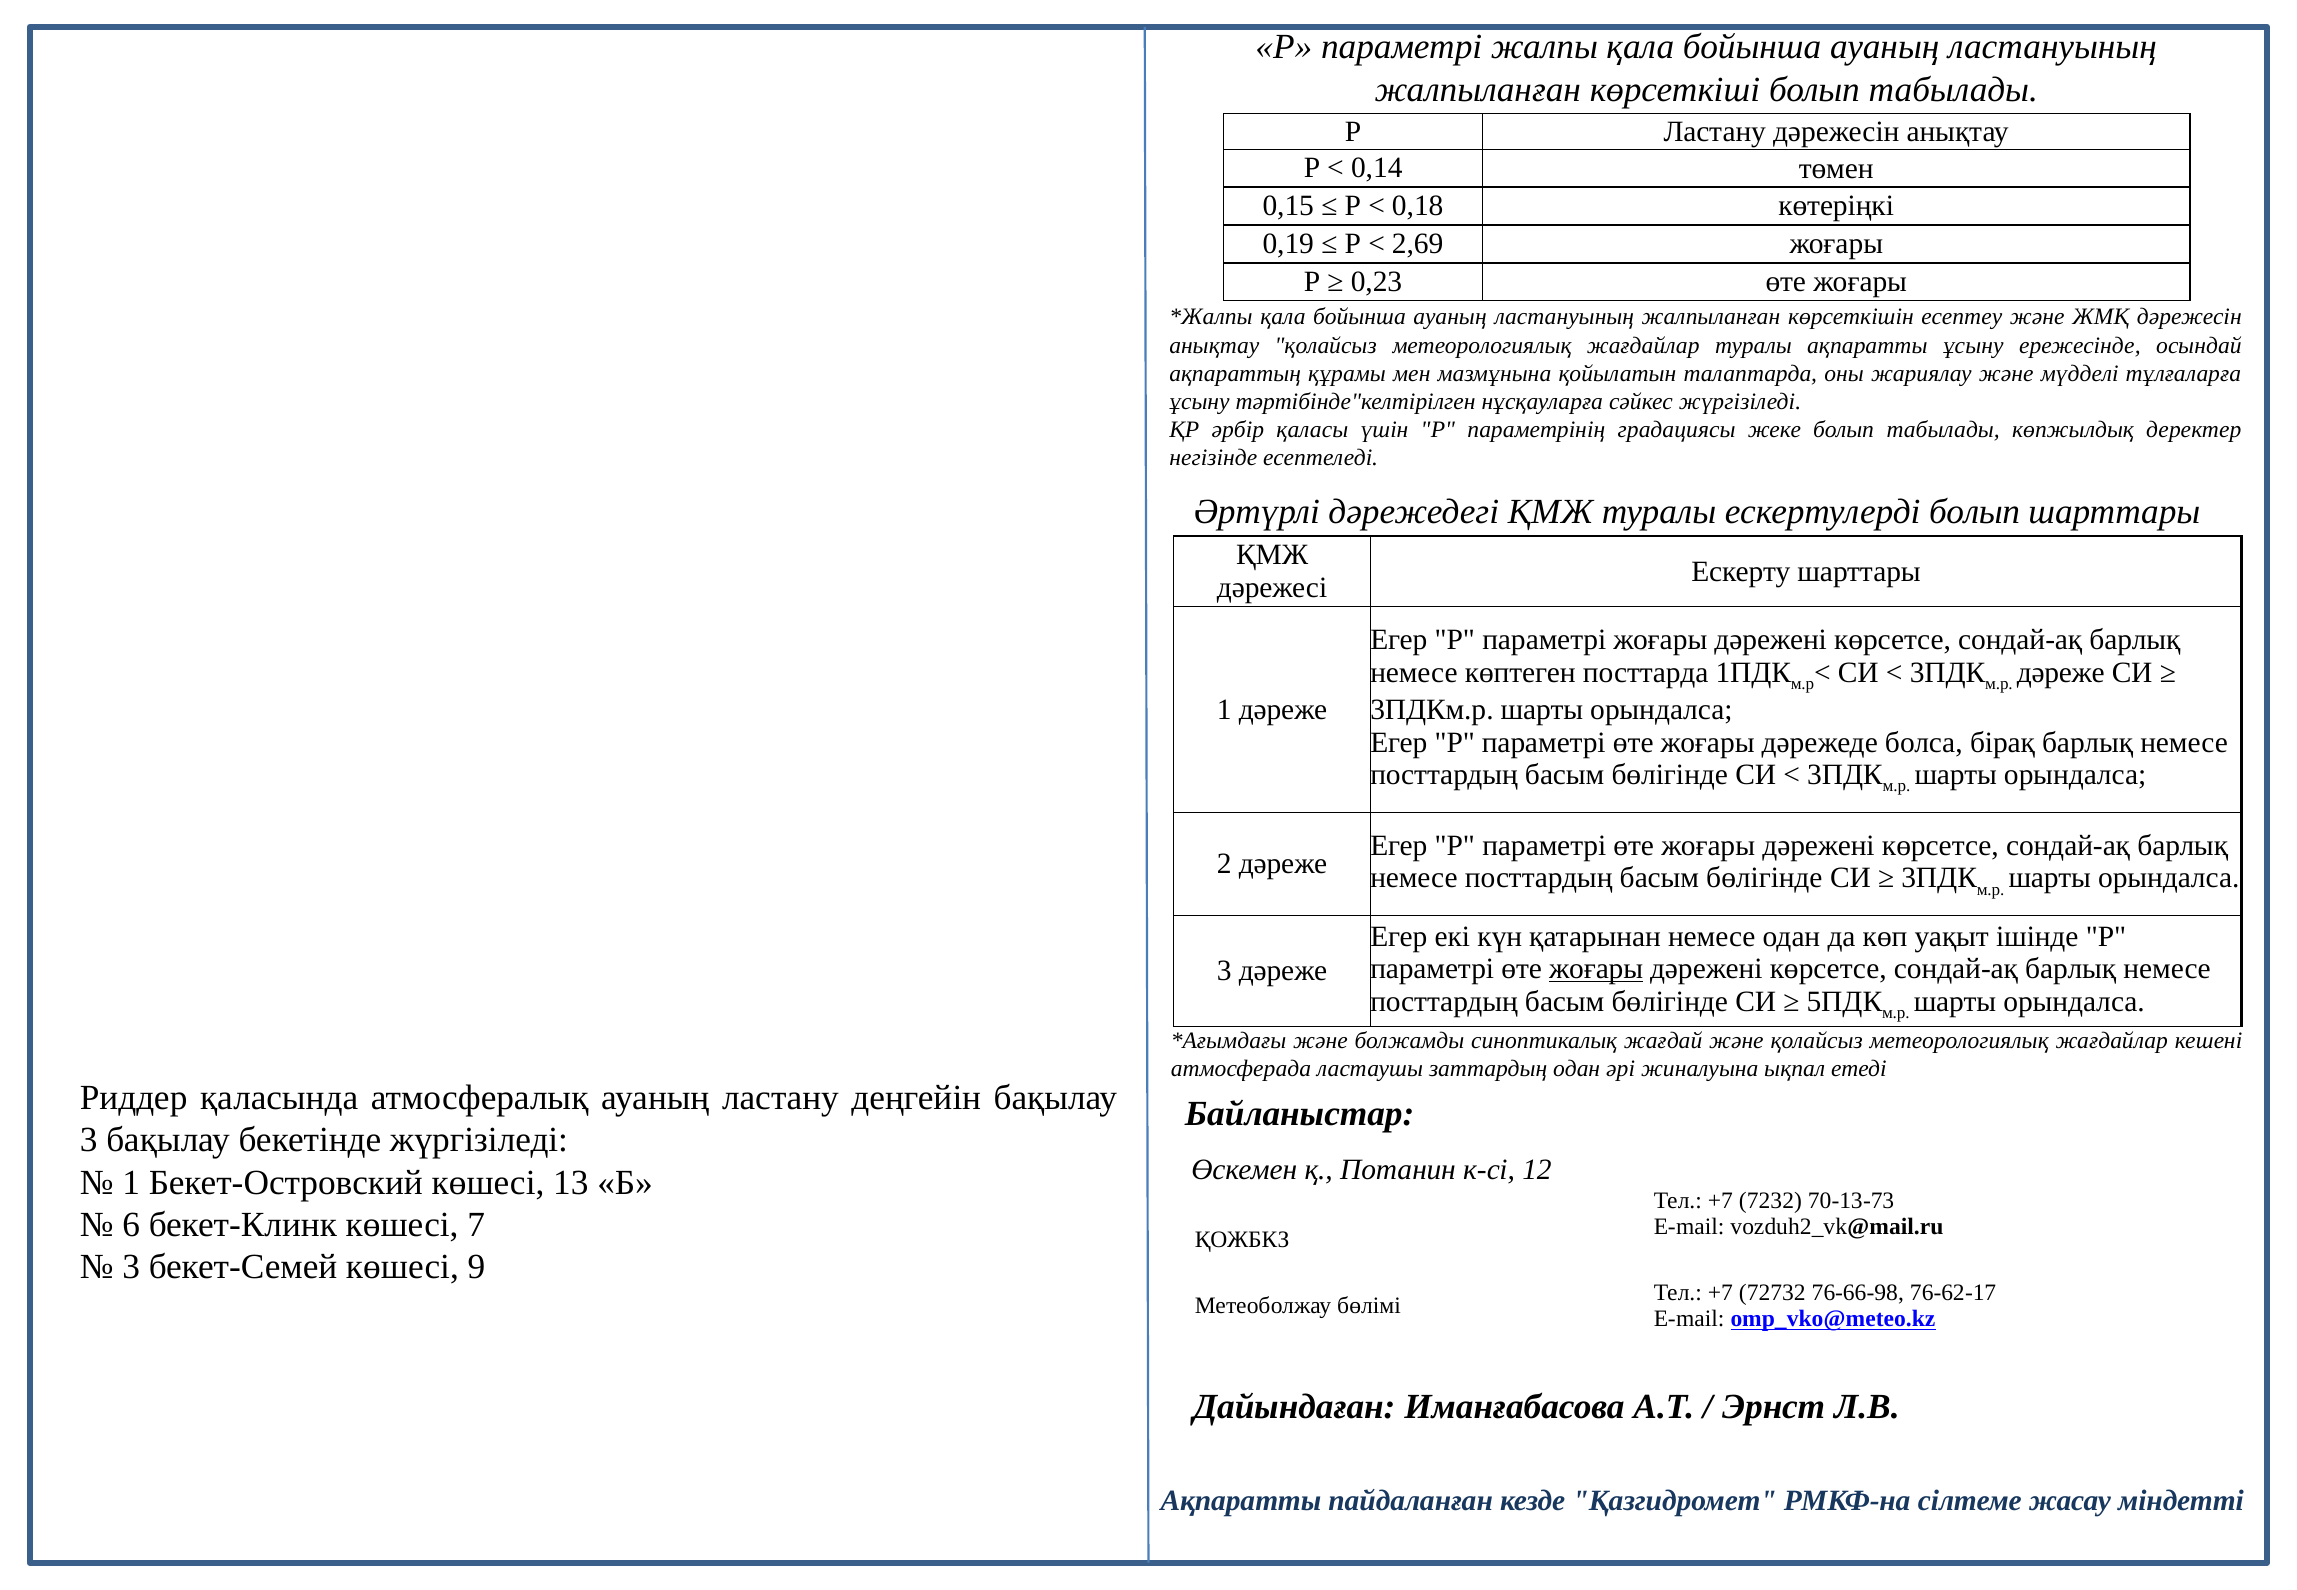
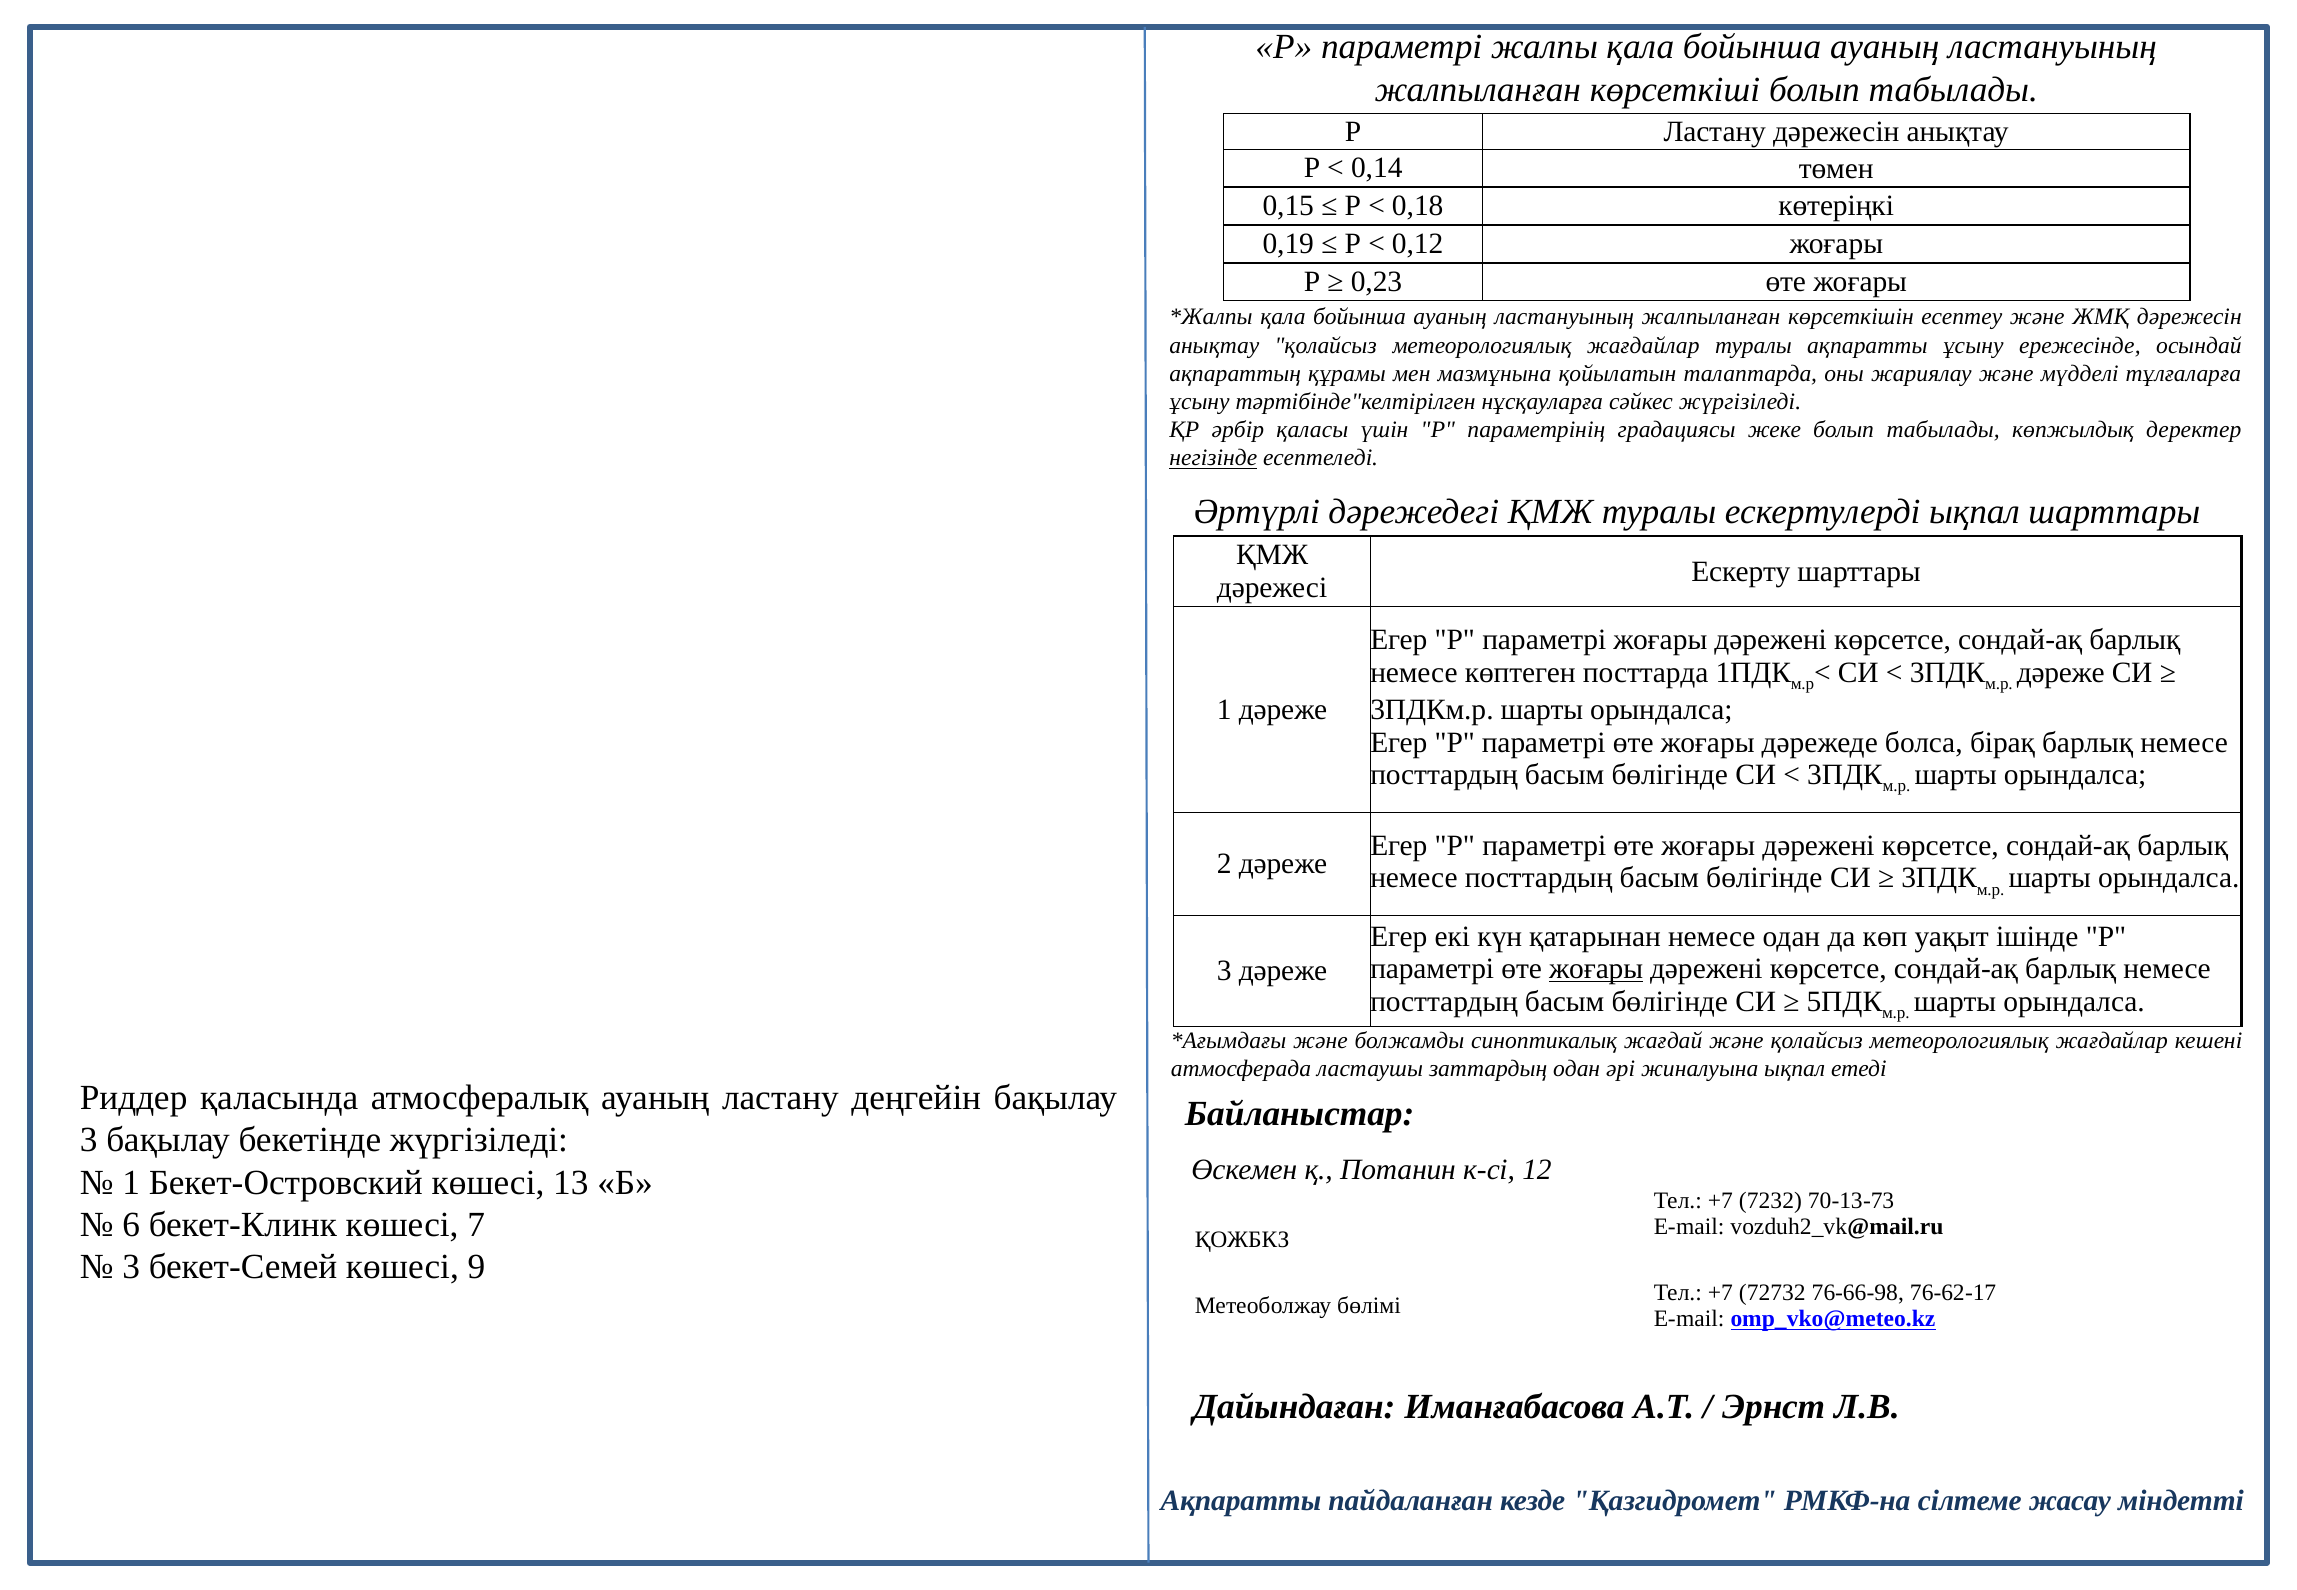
2,69: 2,69 -> 0,12 (1418, 244)
негізінде underline: none -> present (1213, 458)
ескертулерді болып: болып -> ықпал (1974, 512)
